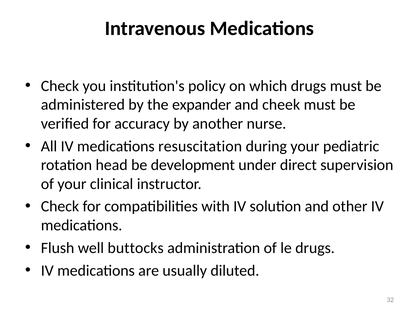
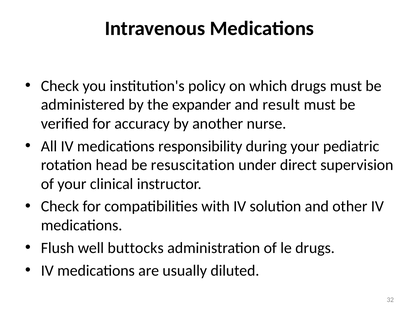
cheek: cheek -> result (281, 105)
resuscitation: resuscitation -> responsibility (200, 146)
development: development -> resuscitation (193, 165)
